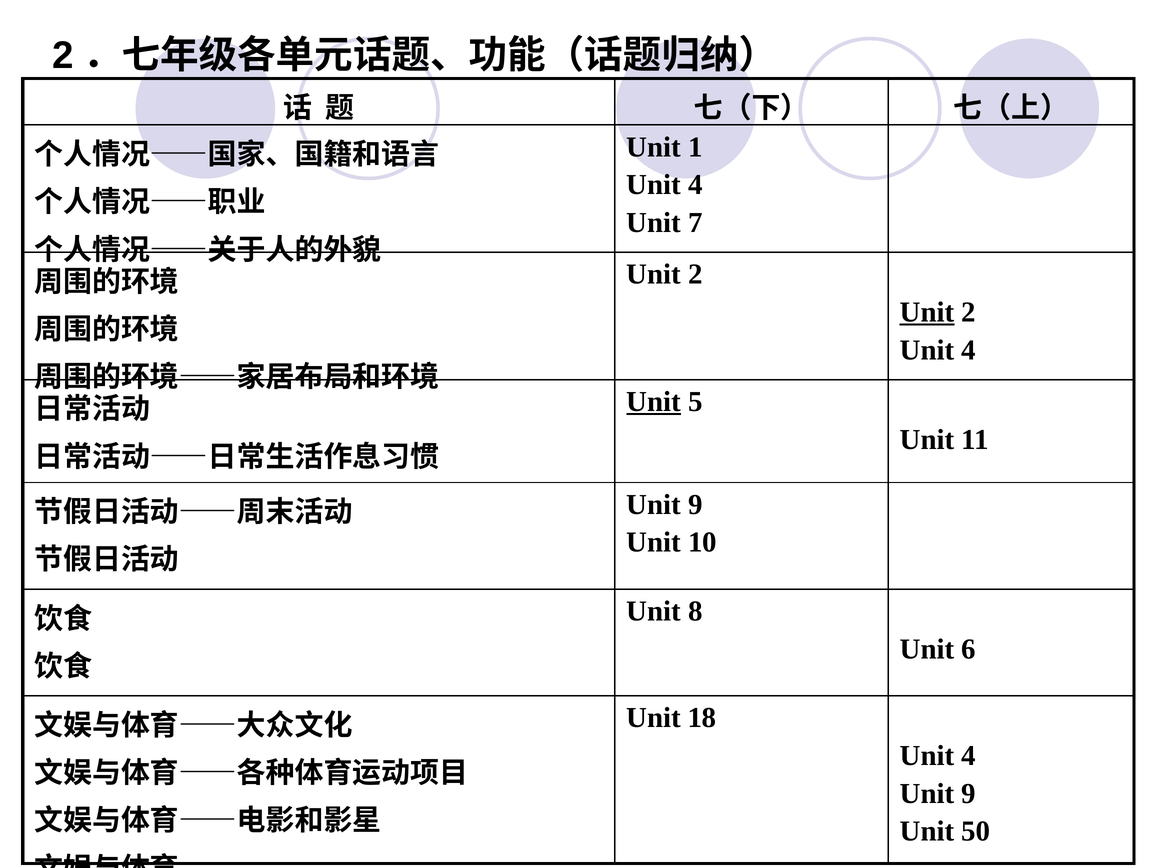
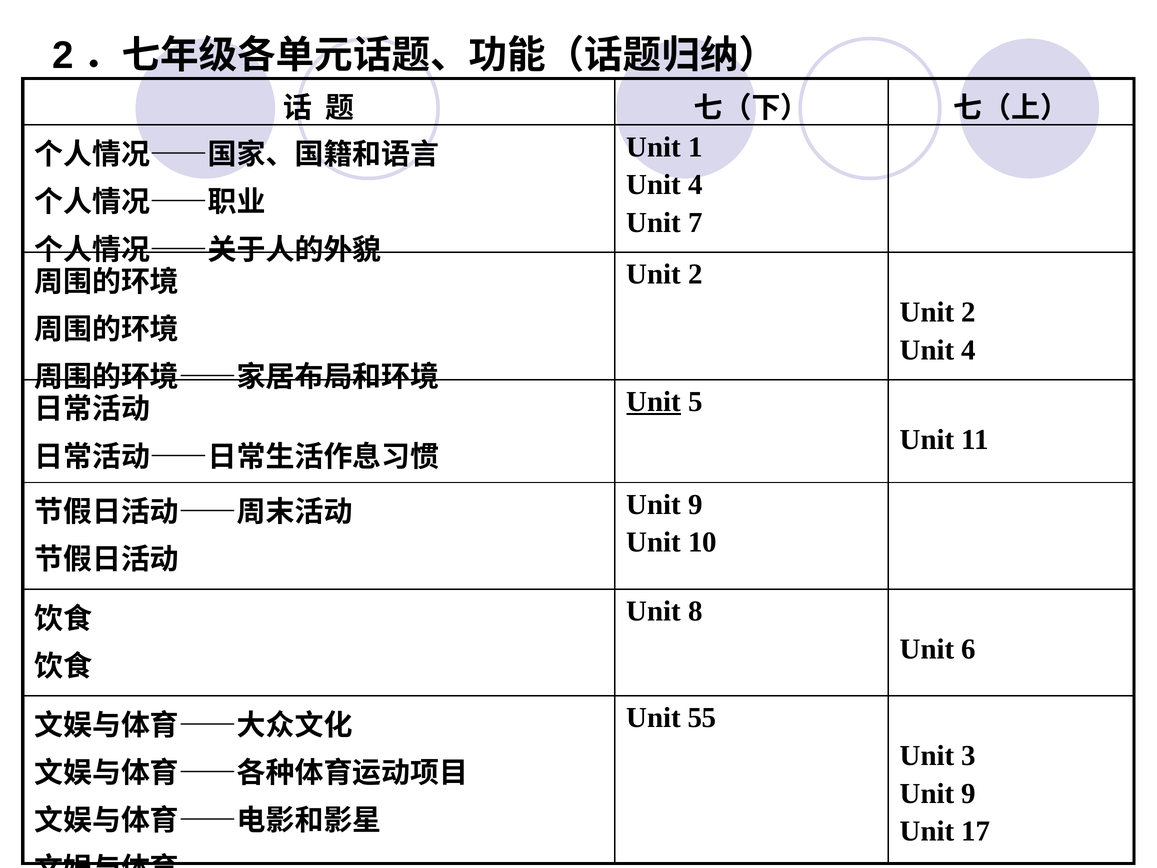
Unit underline: present -> none (927, 312)
18: 18 -> 55 (702, 718)
4: 4 -> 3 (969, 755)
50: 50 -> 17 (976, 831)
